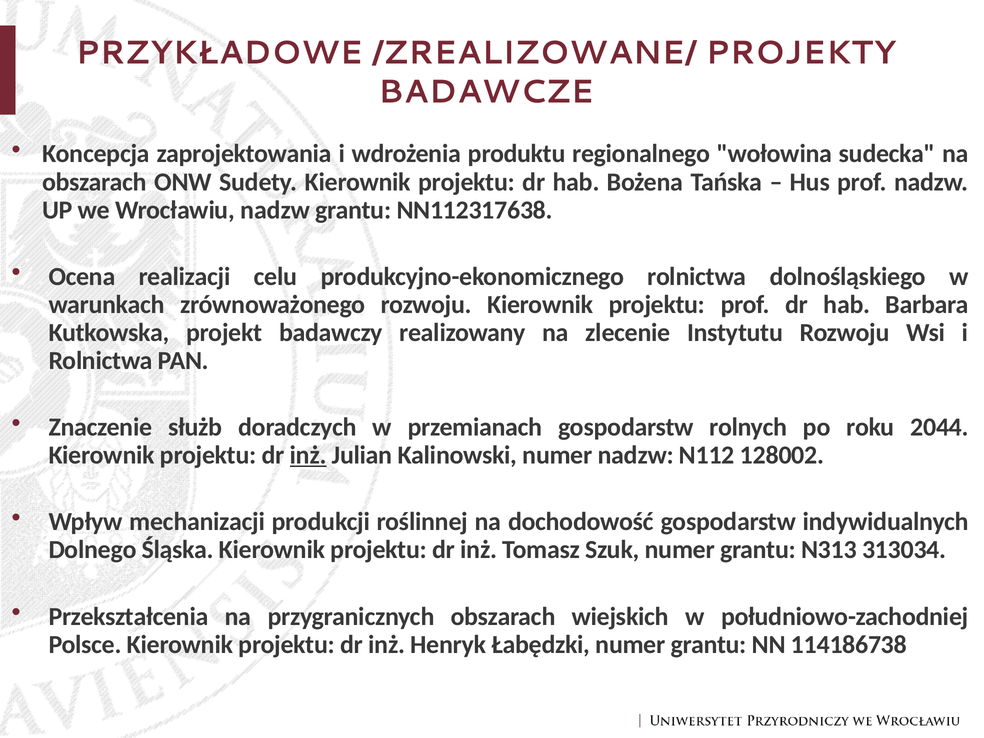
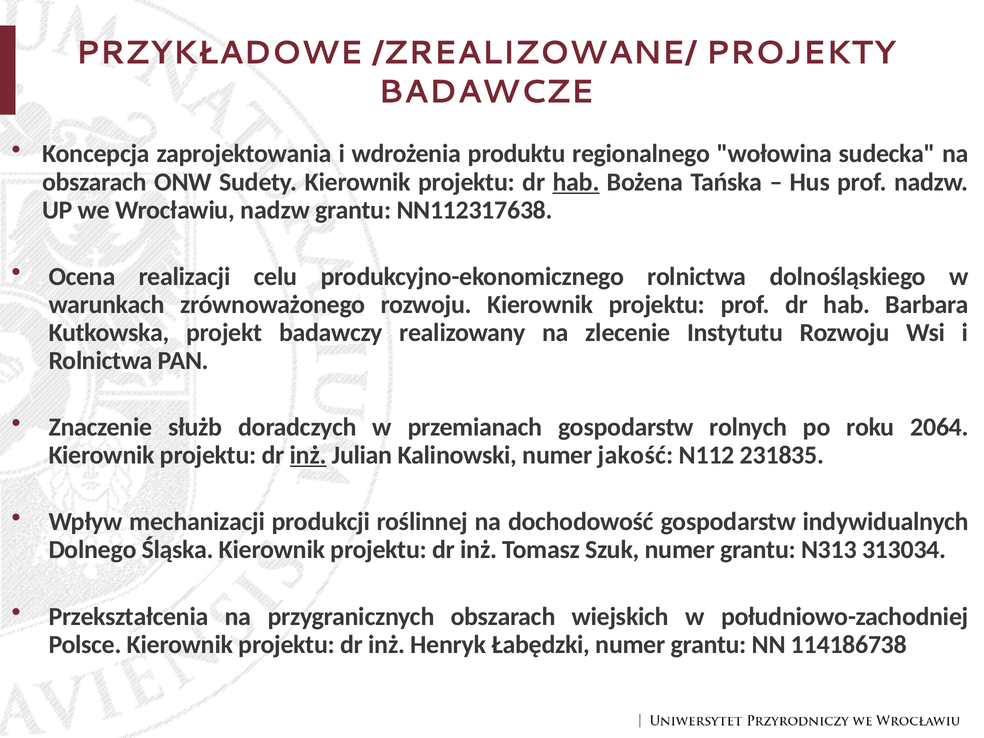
hab underline: none -> present (576, 182)
2044: 2044 -> 2064 (939, 427)
numer nadzw: nadzw -> jakość (636, 455)
128002: 128002 -> 231835 (782, 455)
